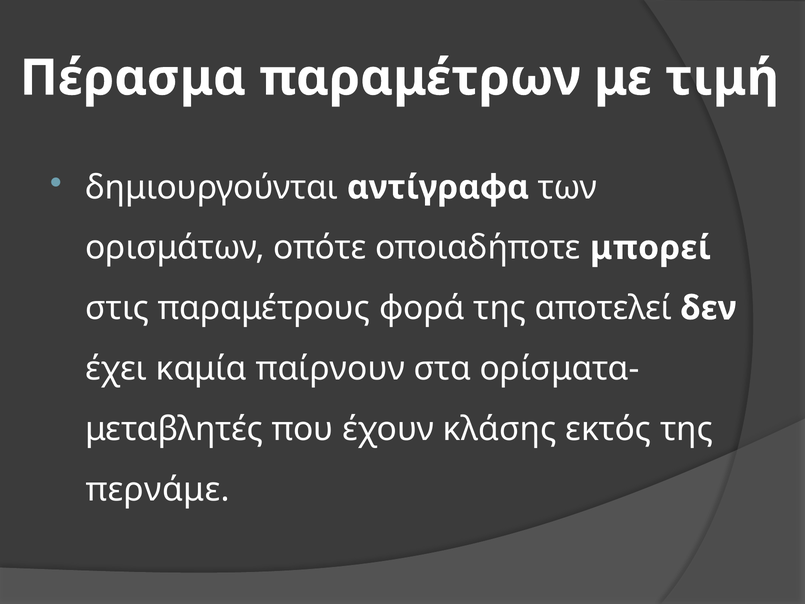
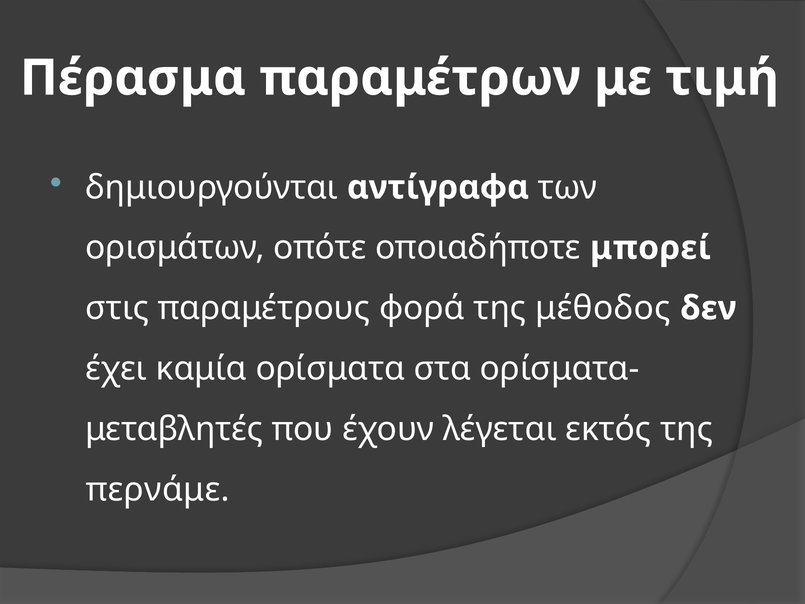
αποτελεί: αποτελεί -> μέθοδος (603, 308)
παίρνουν: παίρνουν -> ορίσματα (330, 369)
κλάσης: κλάσης -> λέγεται (500, 429)
